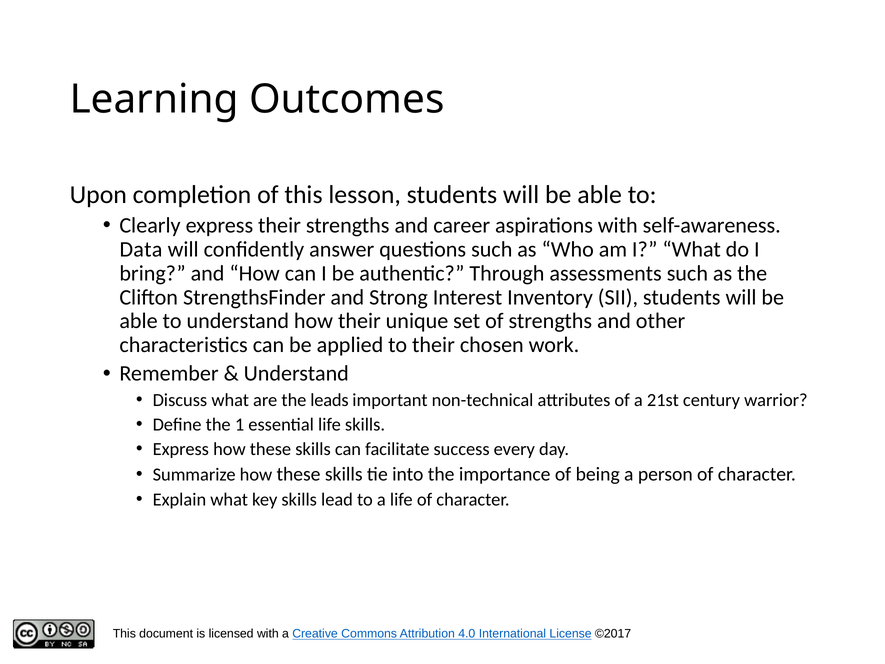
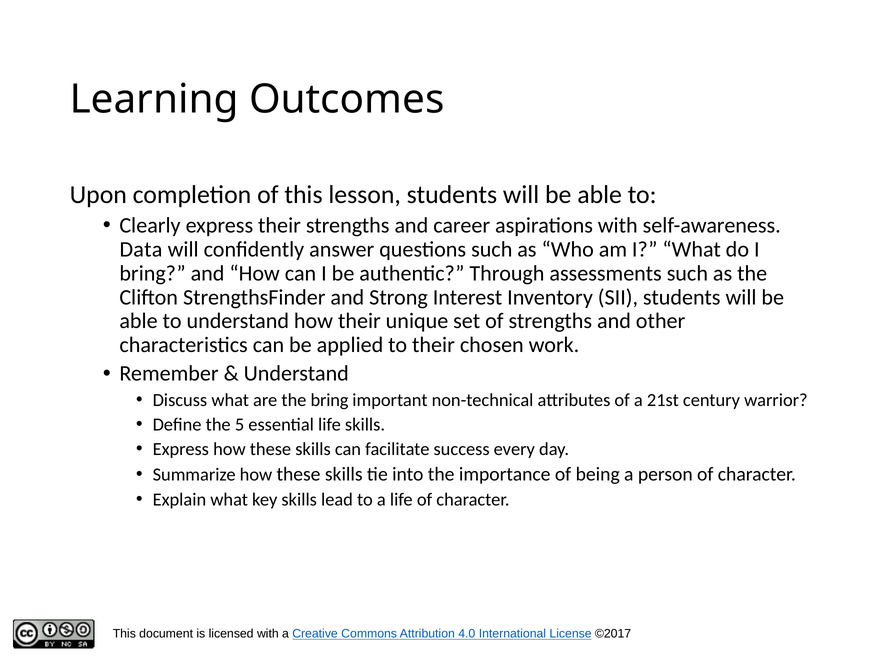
the leads: leads -> bring (329, 400)
1: 1 -> 5 (240, 424)
